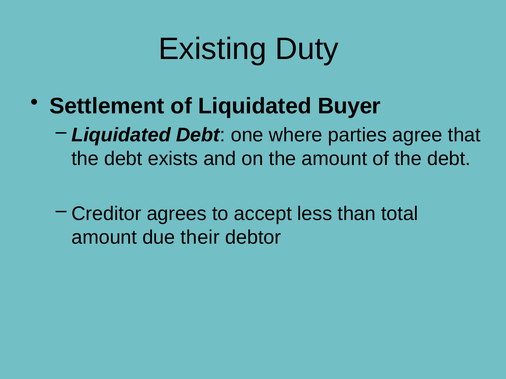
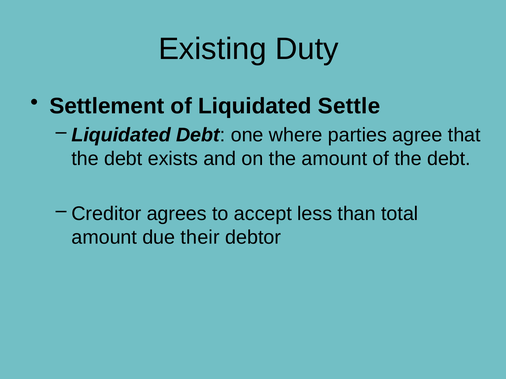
Buyer: Buyer -> Settle (349, 106)
